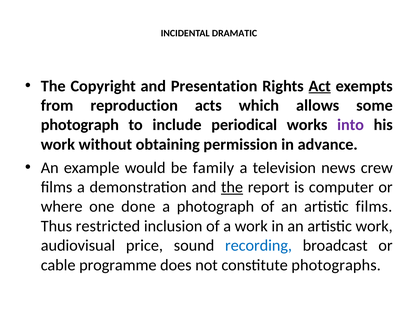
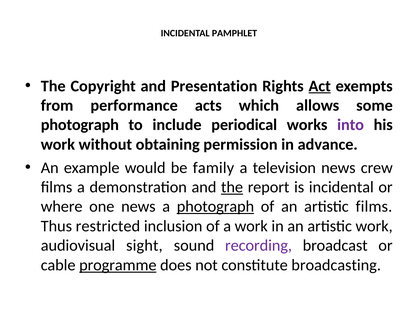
DRAMATIC: DRAMATIC -> PAMPHLET (235, 33)
reproduction: reproduction -> performance (134, 106)
is computer: computer -> incidental (341, 187)
one done: done -> news (138, 207)
photograph underline: none -> present (215, 207)
price: price -> sight (144, 246)
recording colour: blue -> purple (259, 246)
programme underline: none -> present (118, 266)
photographs: photographs -> broadcasting (336, 266)
